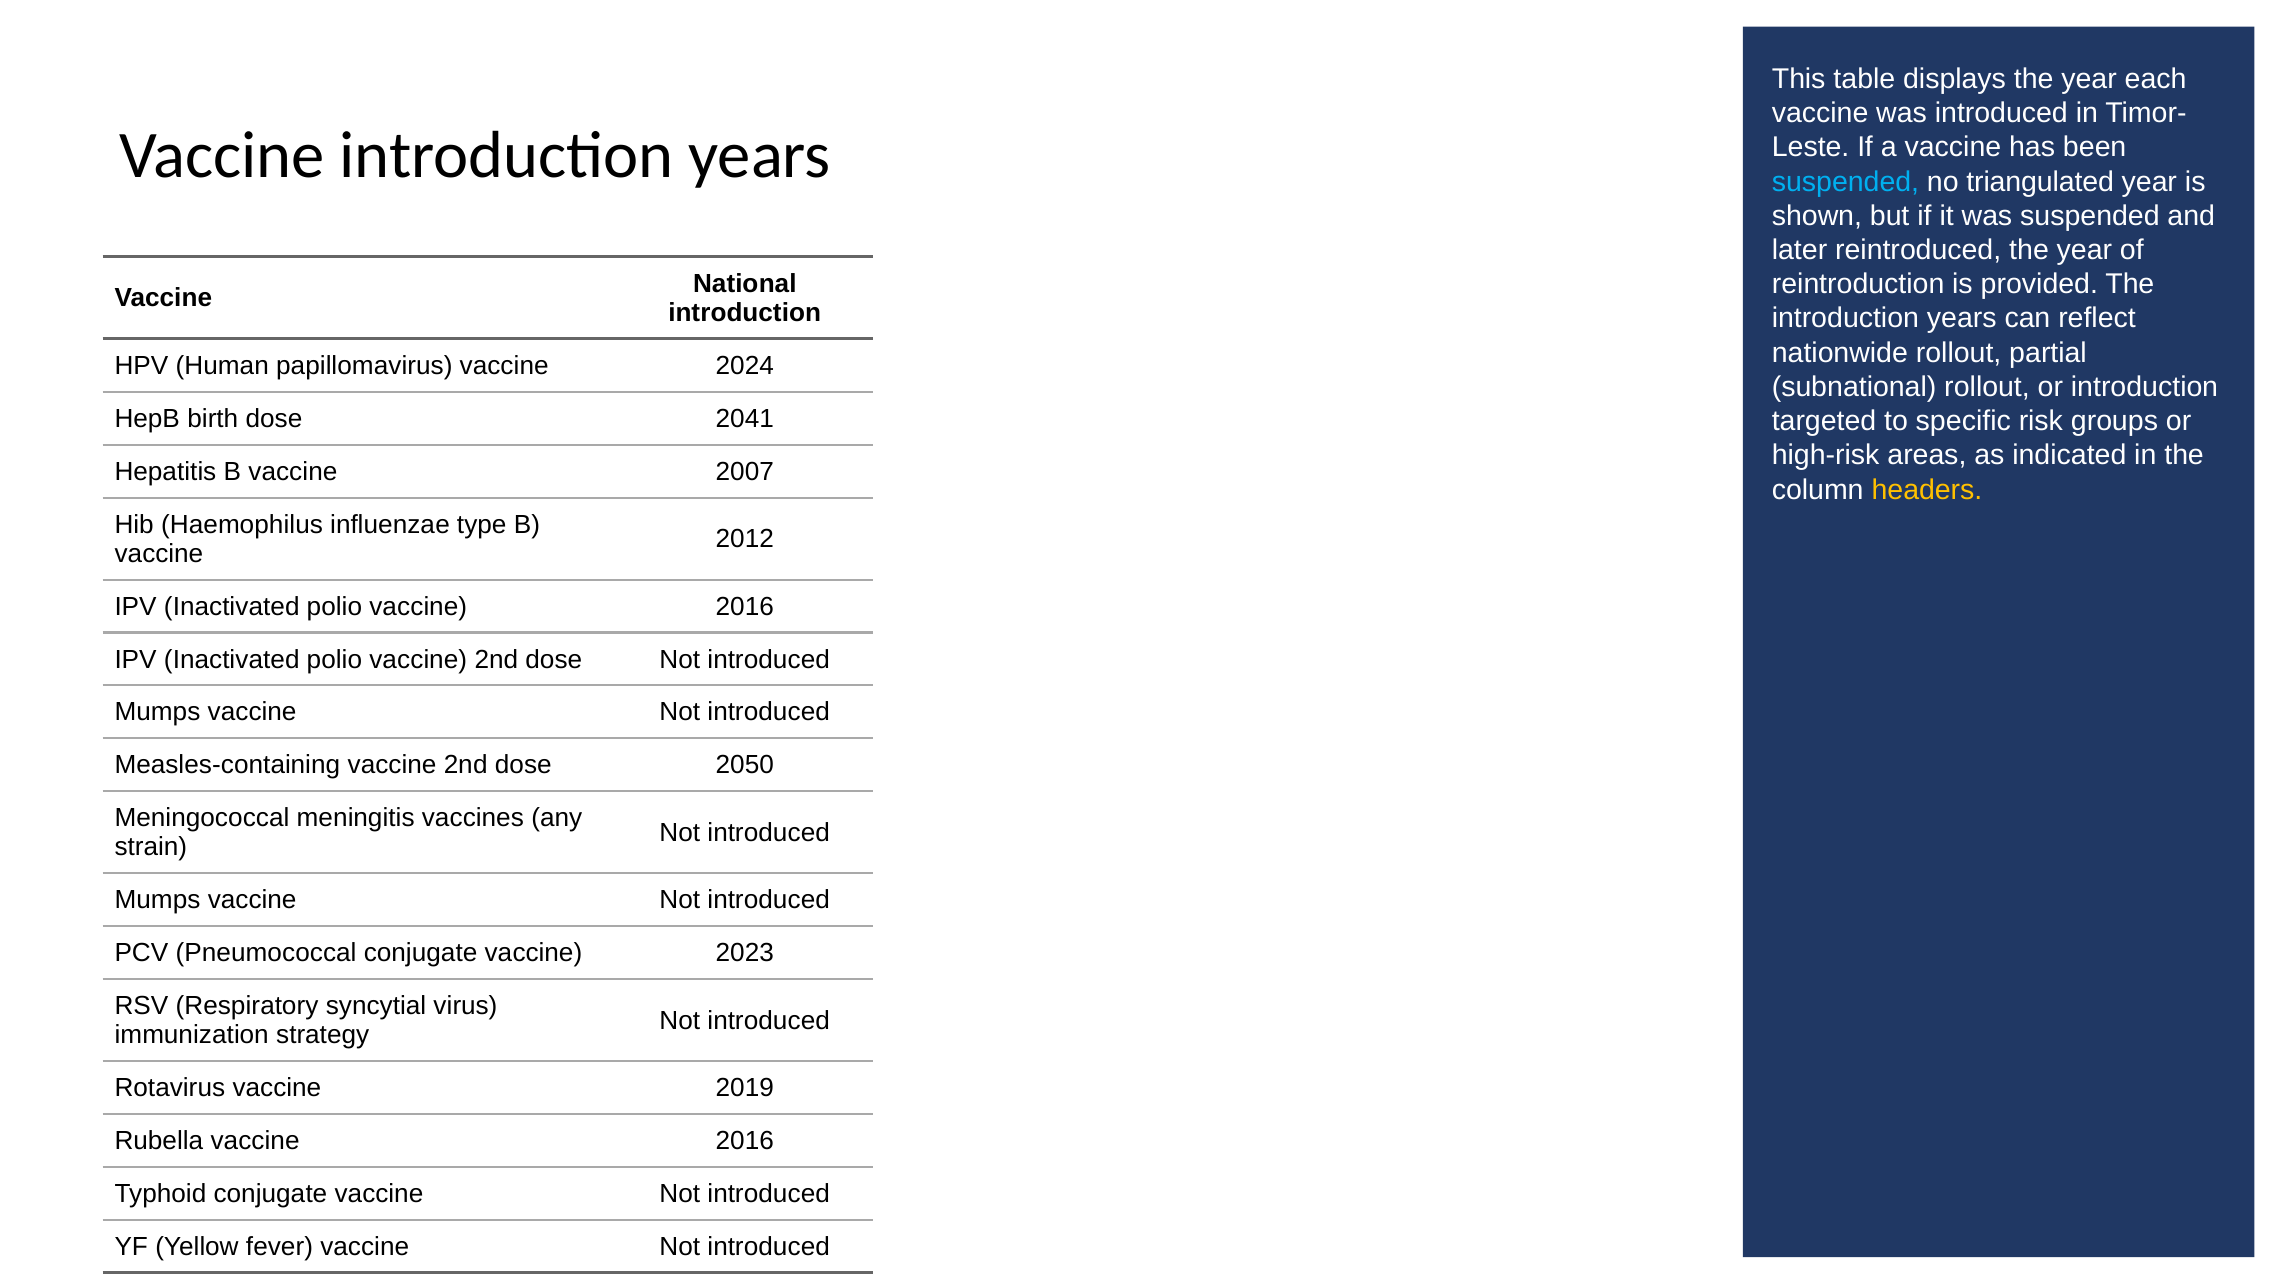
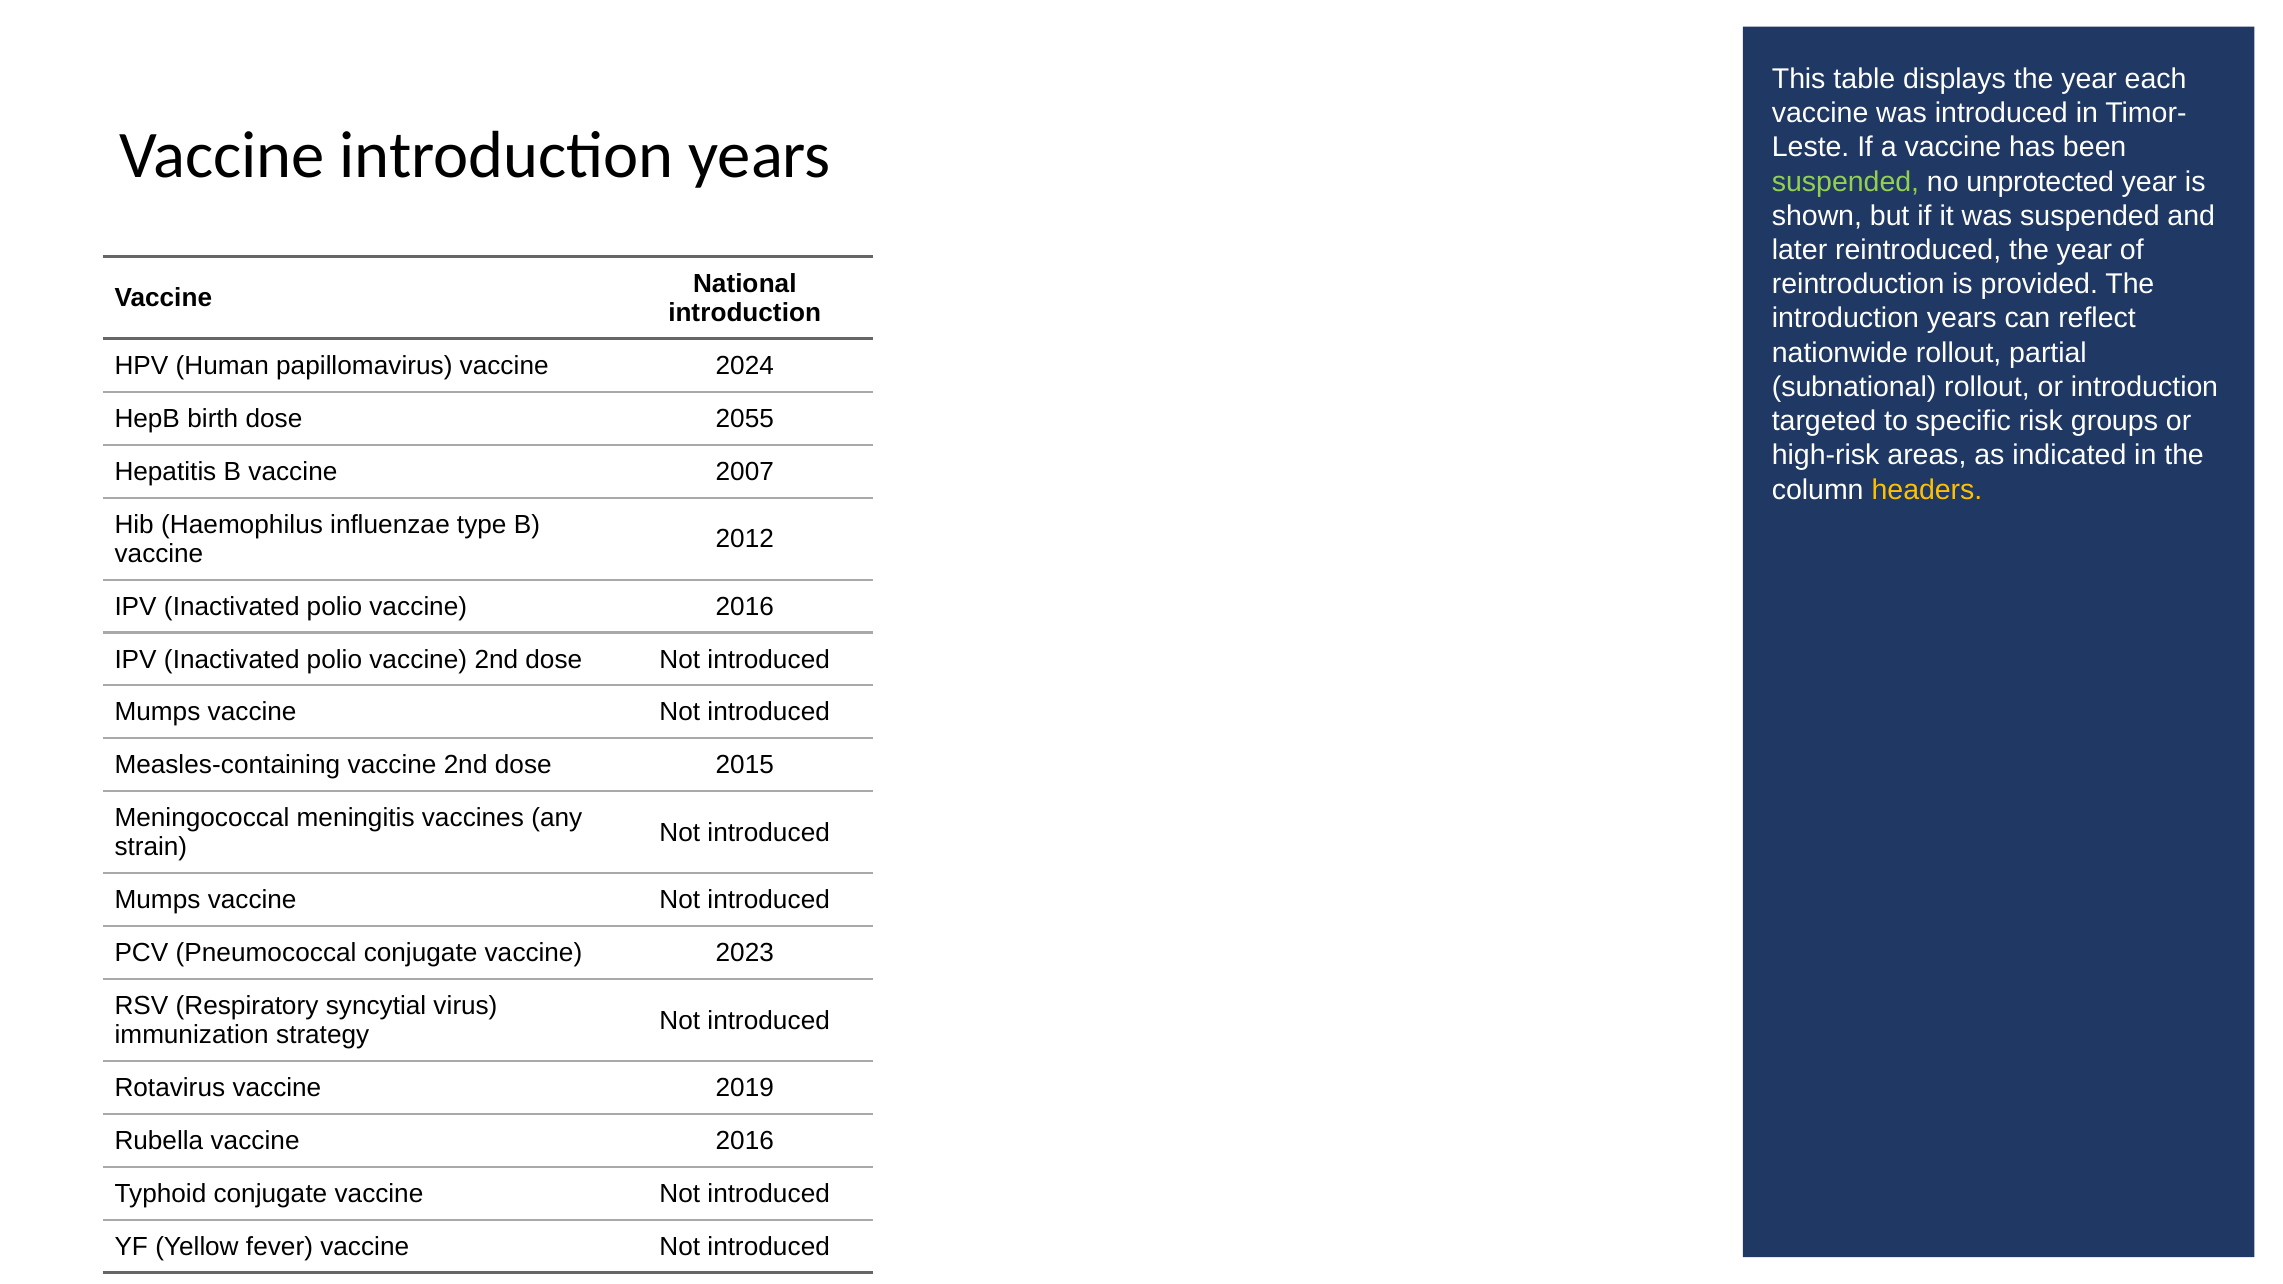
suspended colour: light blue -> light green (1845, 182)
triangulated: triangulated -> unprotected (2040, 182)
2041: 2041 -> 2055 (745, 419)
2050: 2050 -> 2015 (745, 765)
